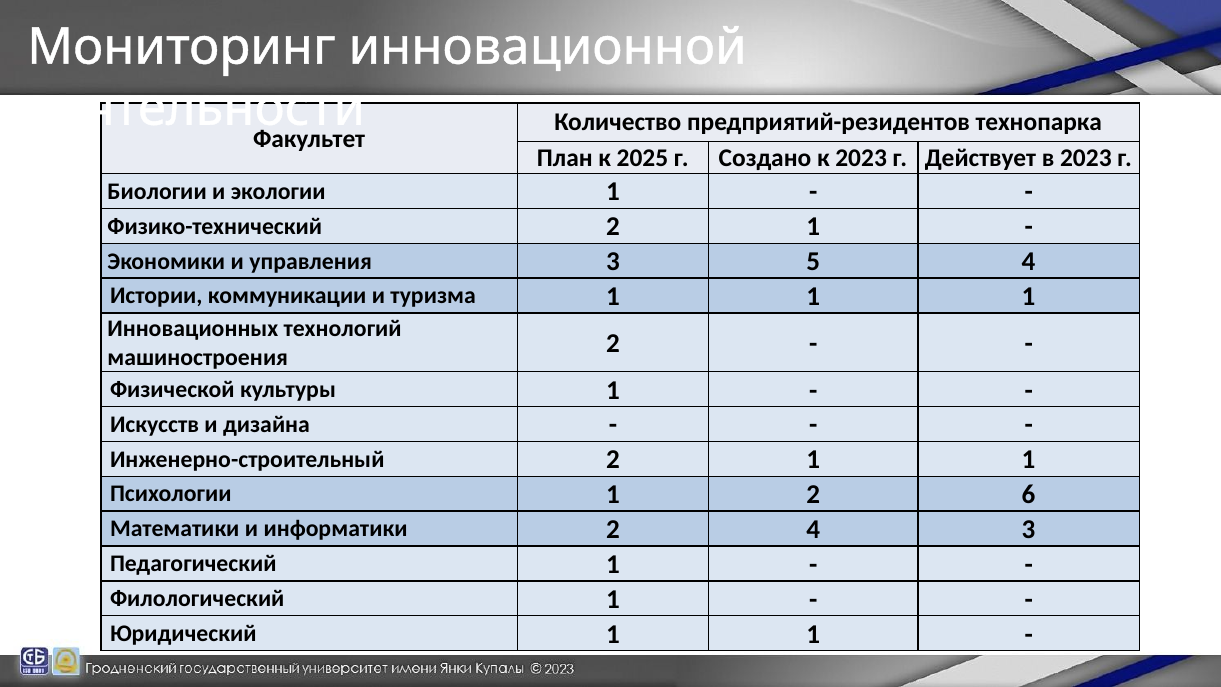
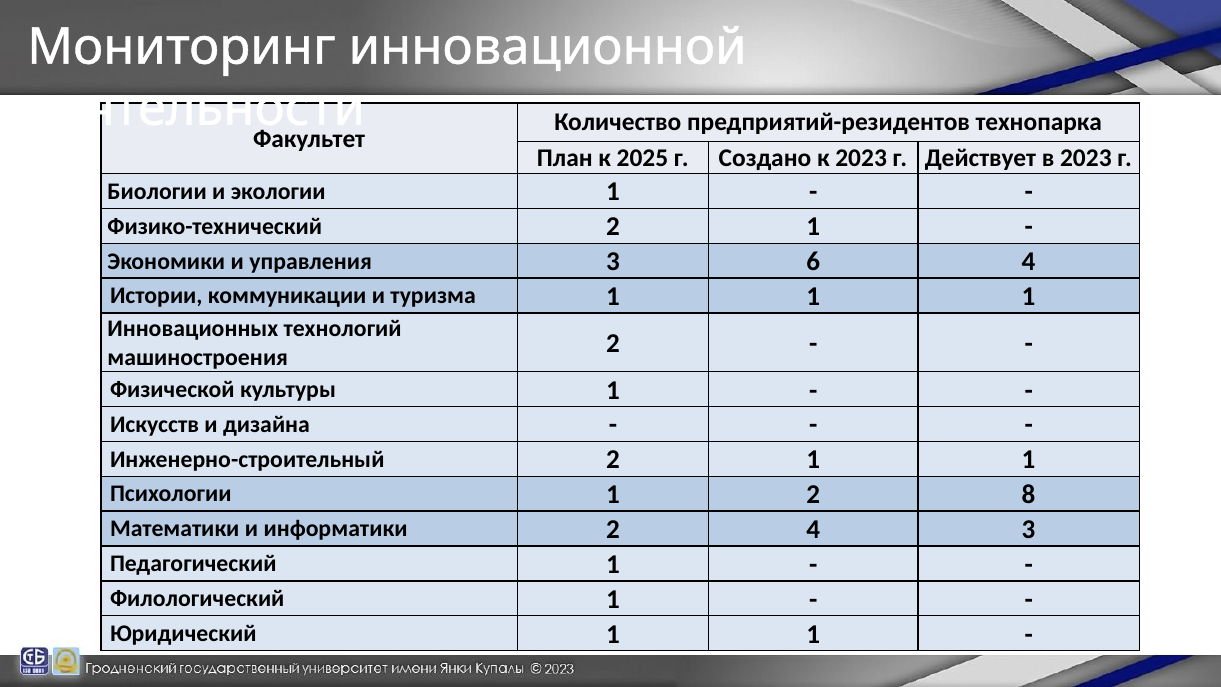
5: 5 -> 6 (813, 262)
6: 6 -> 8 (1029, 495)
